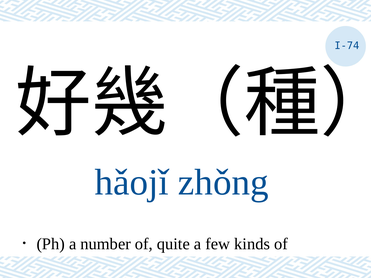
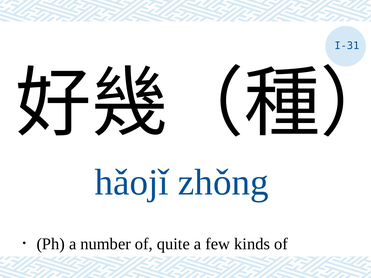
I-74: I-74 -> I-31 (347, 46)
